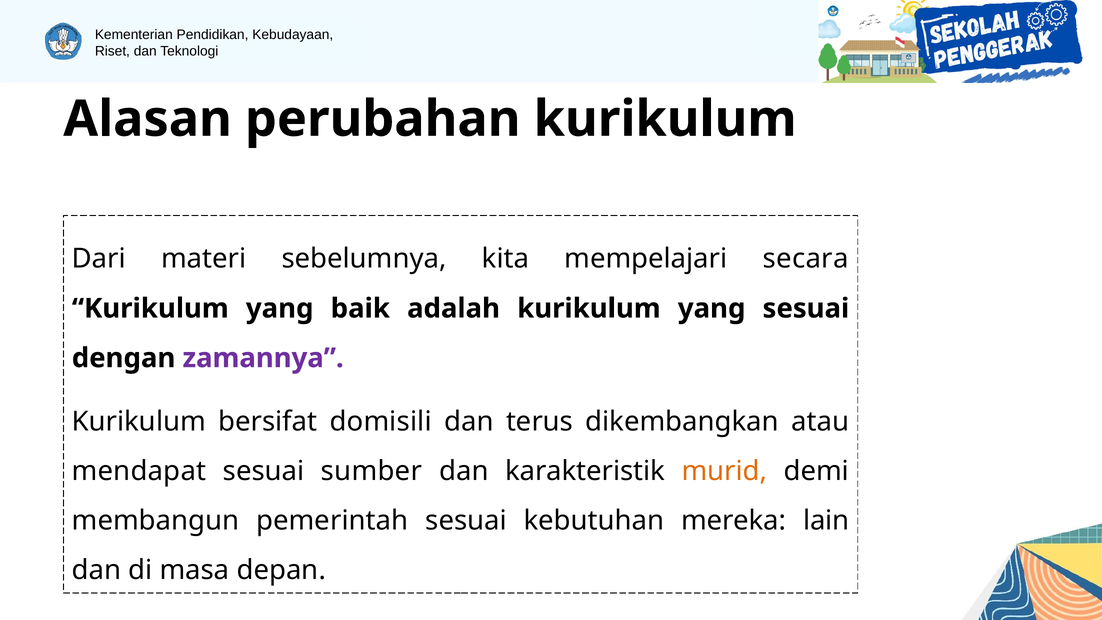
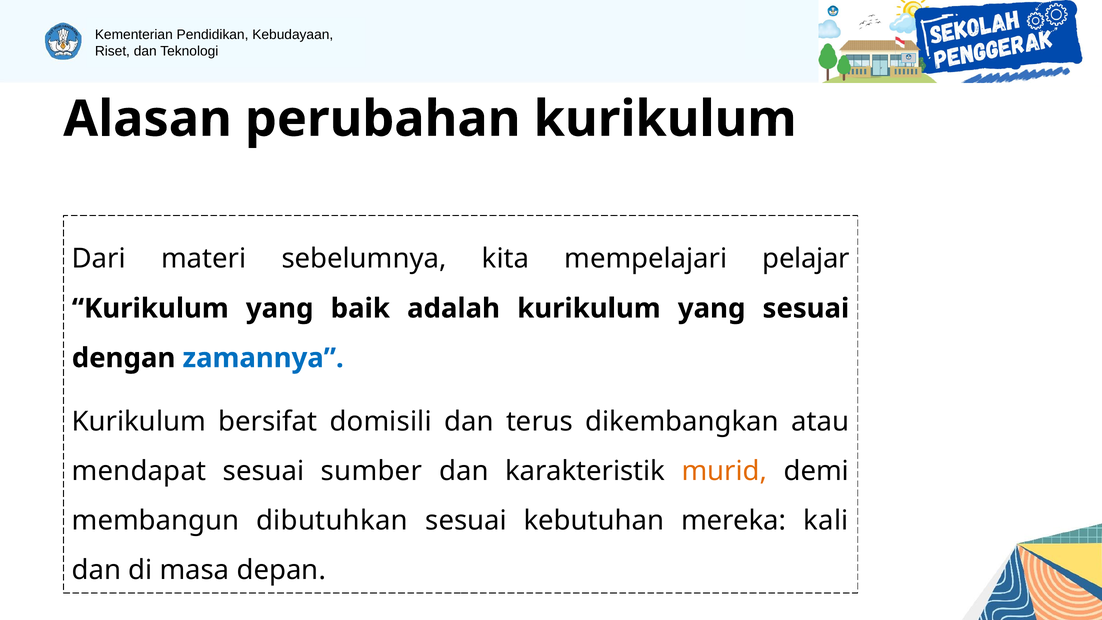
secara: secara -> pelajar (806, 259)
zamannya colour: purple -> blue (263, 358)
pemerintah: pemerintah -> dibutuhkan (332, 521)
lain: lain -> kali (826, 521)
